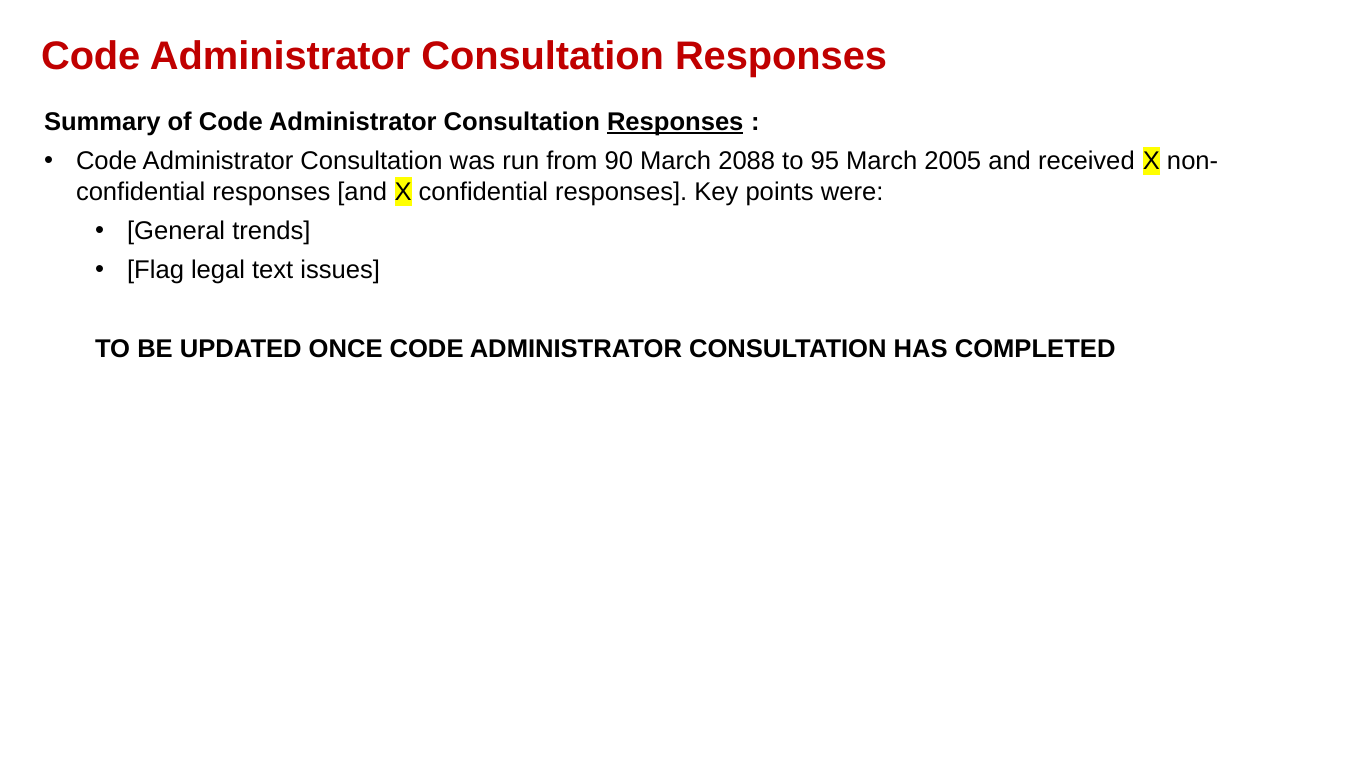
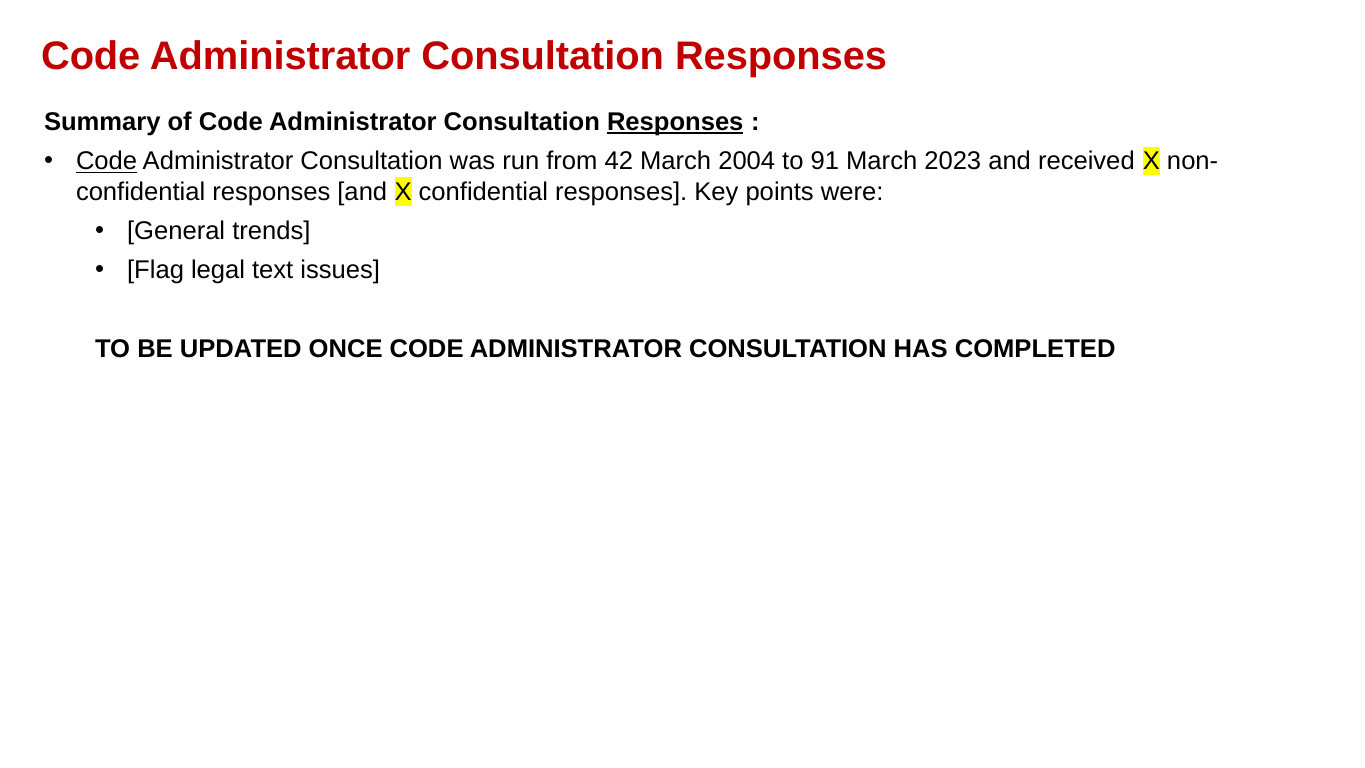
Code underline: none -> present (107, 161)
90: 90 -> 42 (619, 161)
2088: 2088 -> 2004 (747, 161)
95: 95 -> 91 (825, 161)
2005: 2005 -> 2023 (953, 161)
